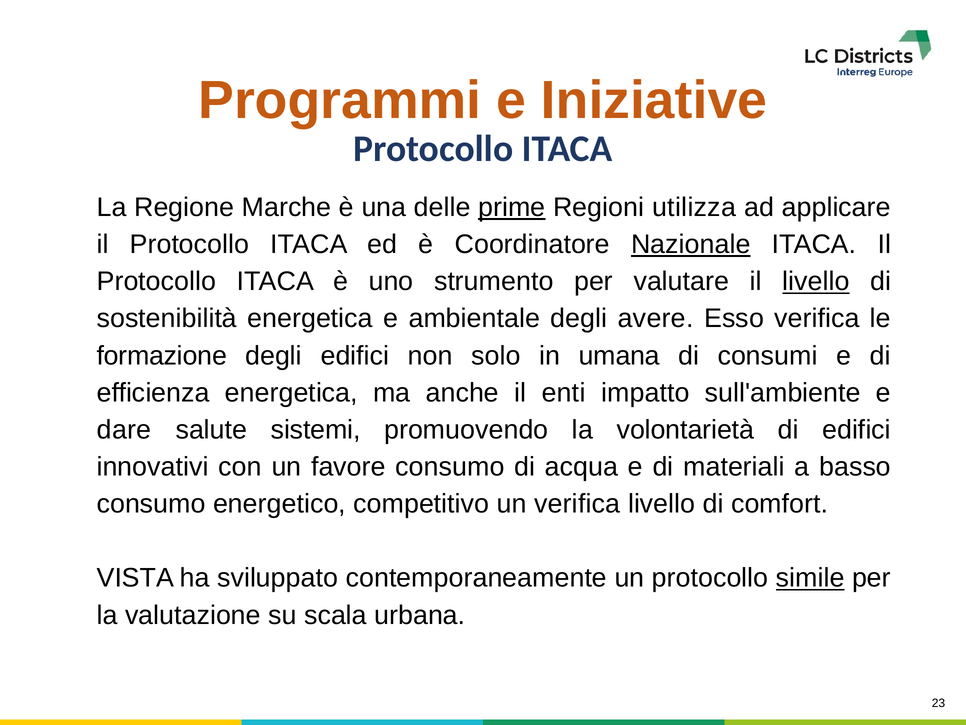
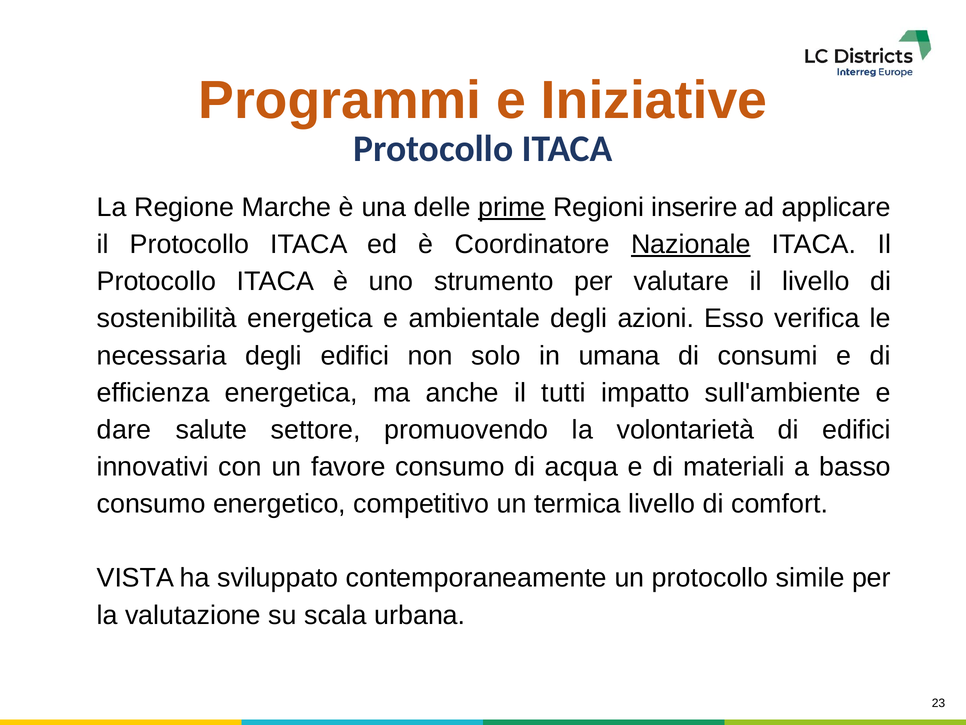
utilizza: utilizza -> inserire (694, 207)
livello underline: present -> none (816, 281)
avere: avere -> azioni (656, 318)
formazione: formazione -> necessaria (162, 355)
enti: enti -> tutti (564, 392)
sistemi: sistemi -> settore (316, 430)
un verifica: verifica -> termica (577, 504)
simile underline: present -> none (810, 578)
